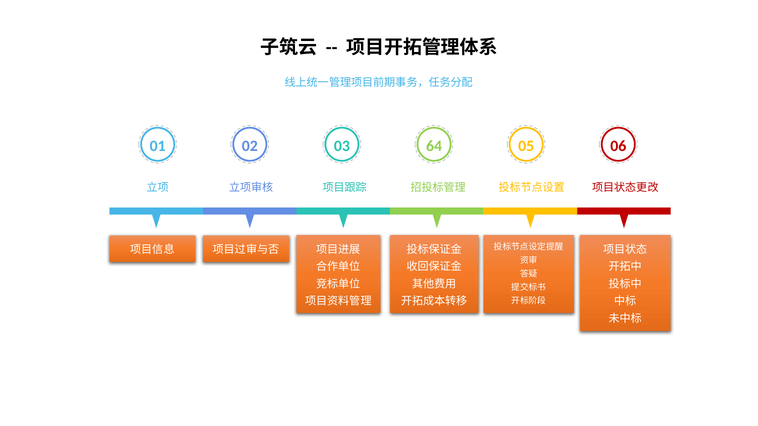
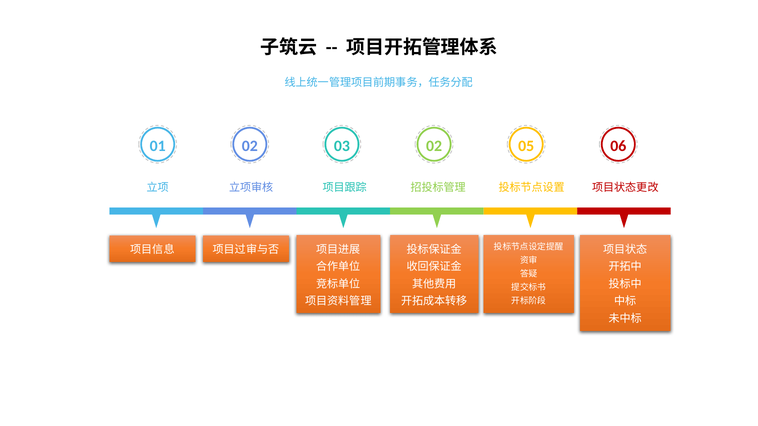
03 64: 64 -> 02 (434, 146)
